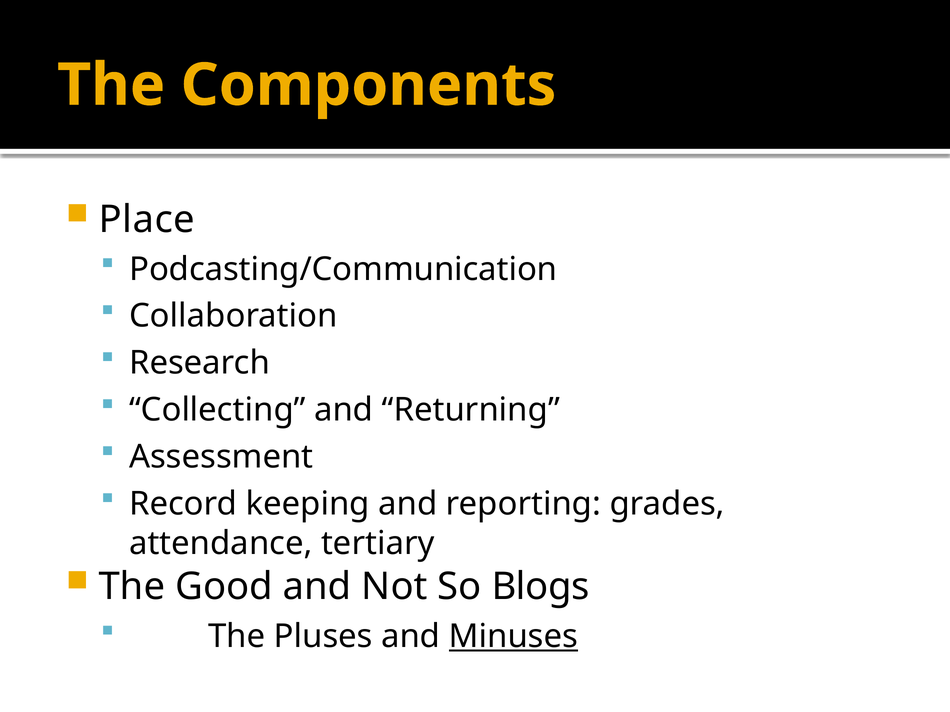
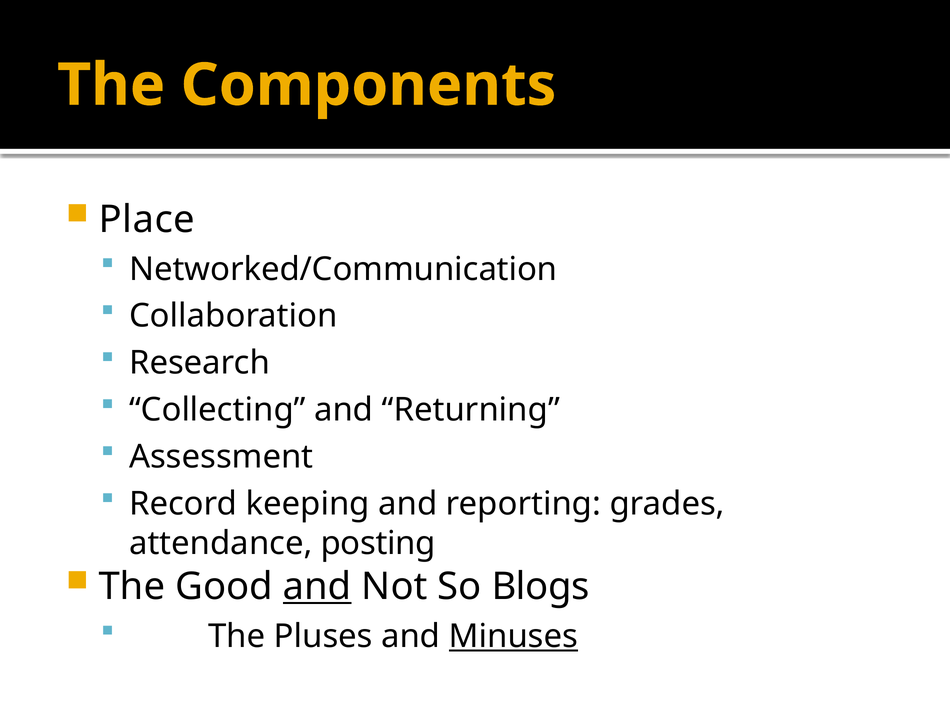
Podcasting/Communication: Podcasting/Communication -> Networked/Communication (343, 269)
tertiary: tertiary -> posting (378, 544)
and underline: none -> present (317, 587)
